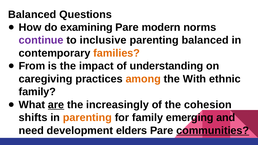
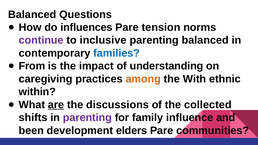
examining: examining -> influences (87, 27)
modern: modern -> tension (161, 27)
families colour: orange -> blue (117, 53)
family: family -> within (37, 92)
increasingly: increasingly -> discussions (118, 105)
cohesion: cohesion -> collected (208, 105)
parenting colour: orange -> purple (87, 118)
emerging: emerging -> influence (190, 118)
need: need -> been (31, 131)
communities underline: present -> none (213, 131)
